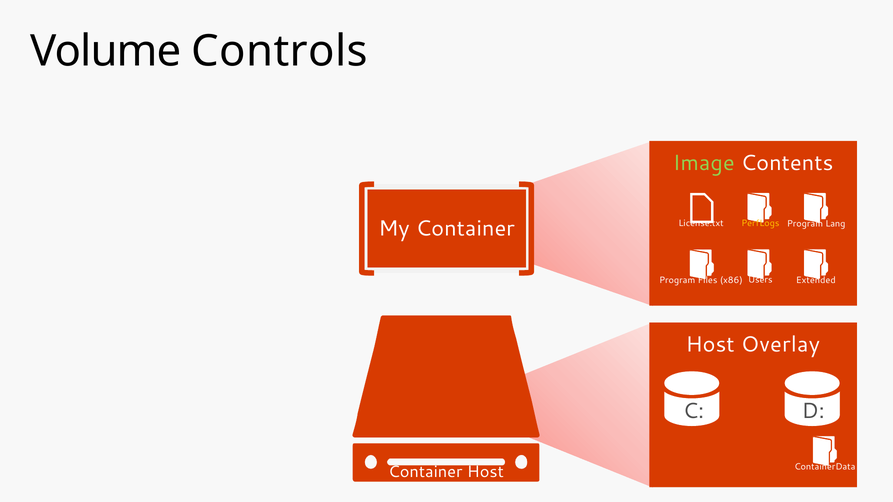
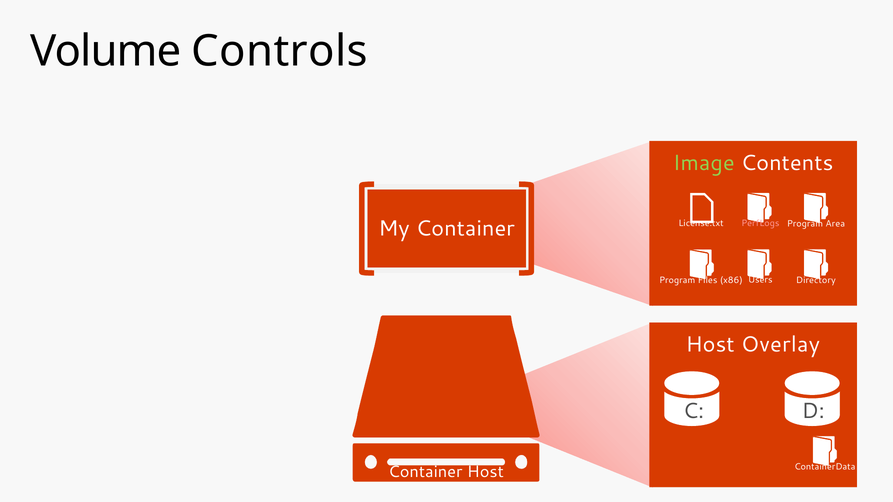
PerfLogs colour: yellow -> pink (760, 223)
Lang: Lang -> Area (835, 224)
Extended: Extended -> Directory (816, 280)
